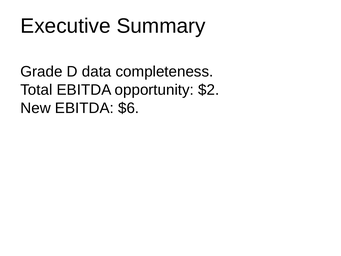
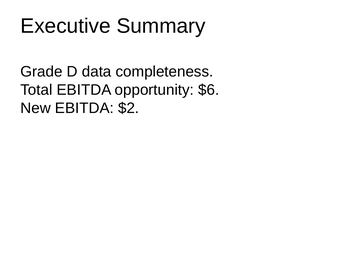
$2: $2 -> $6 (209, 90)
$6: $6 -> $2 (129, 108)
